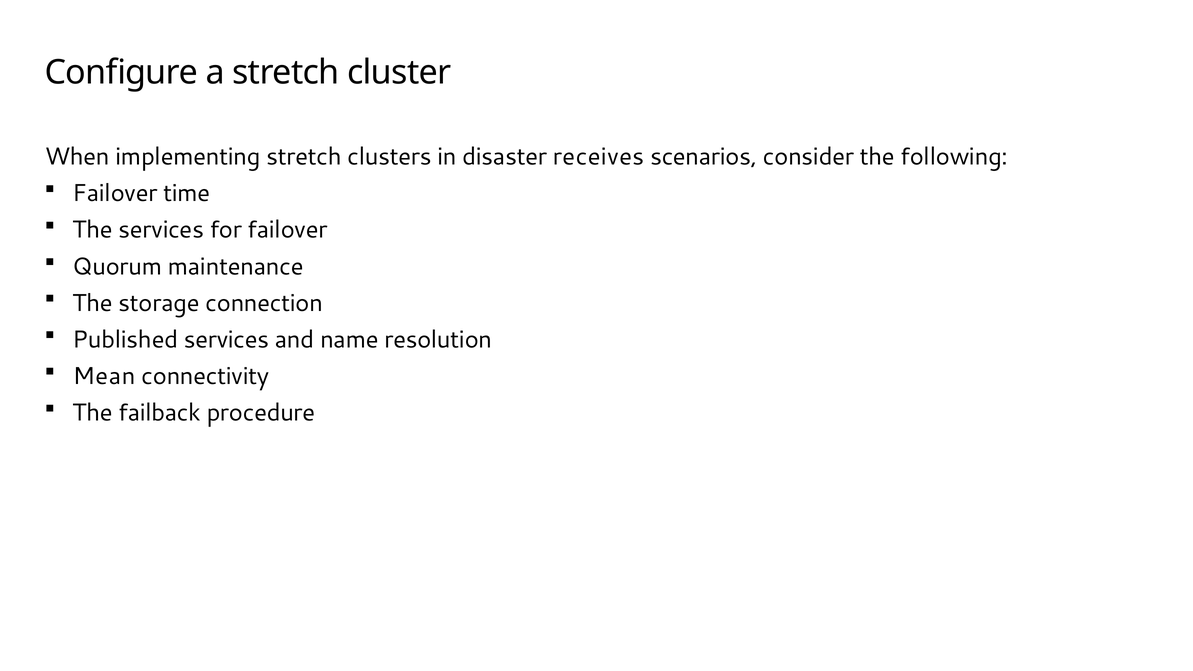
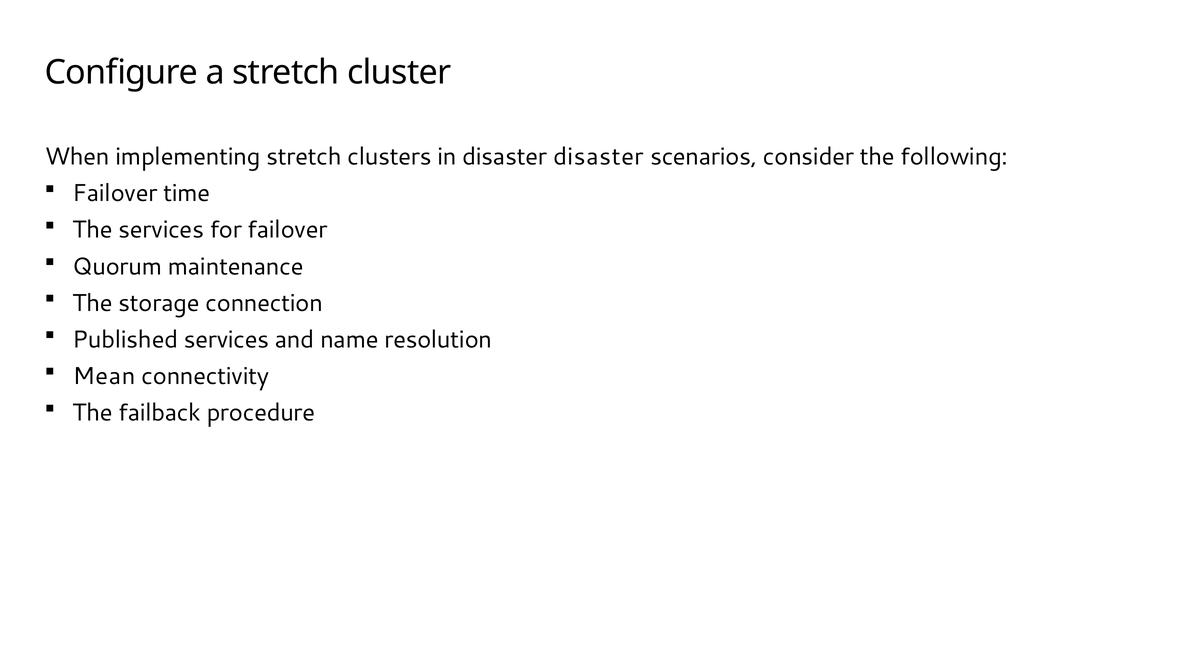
disaster receives: receives -> disaster (599, 157)
